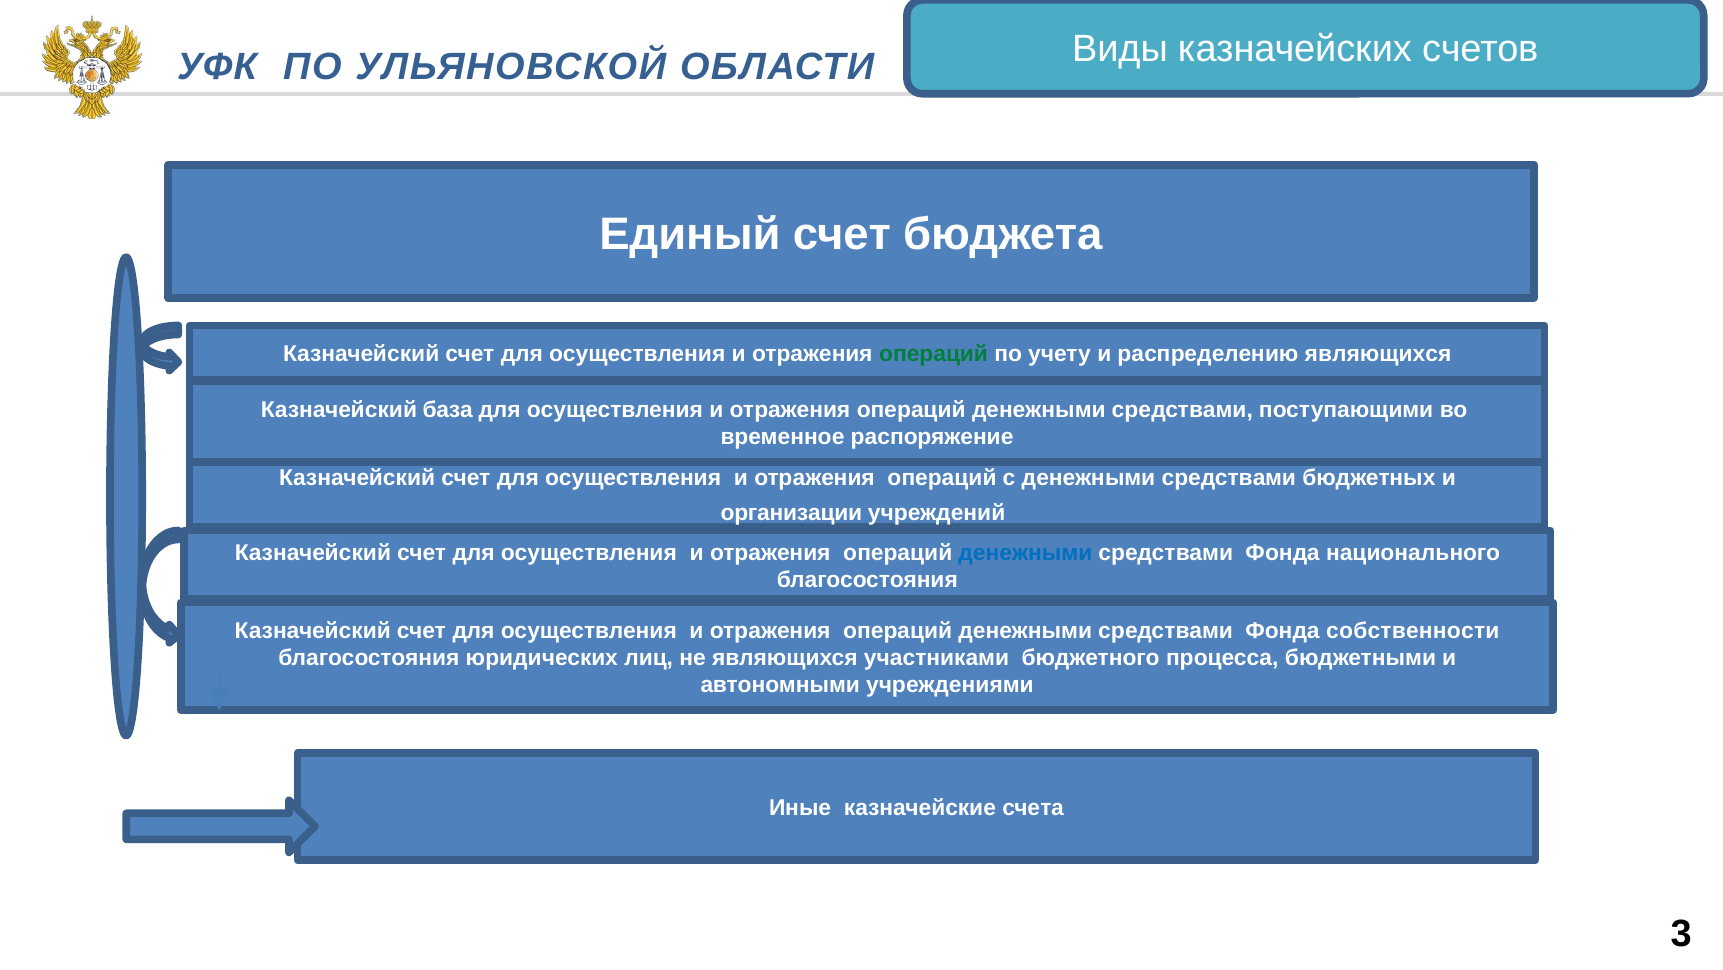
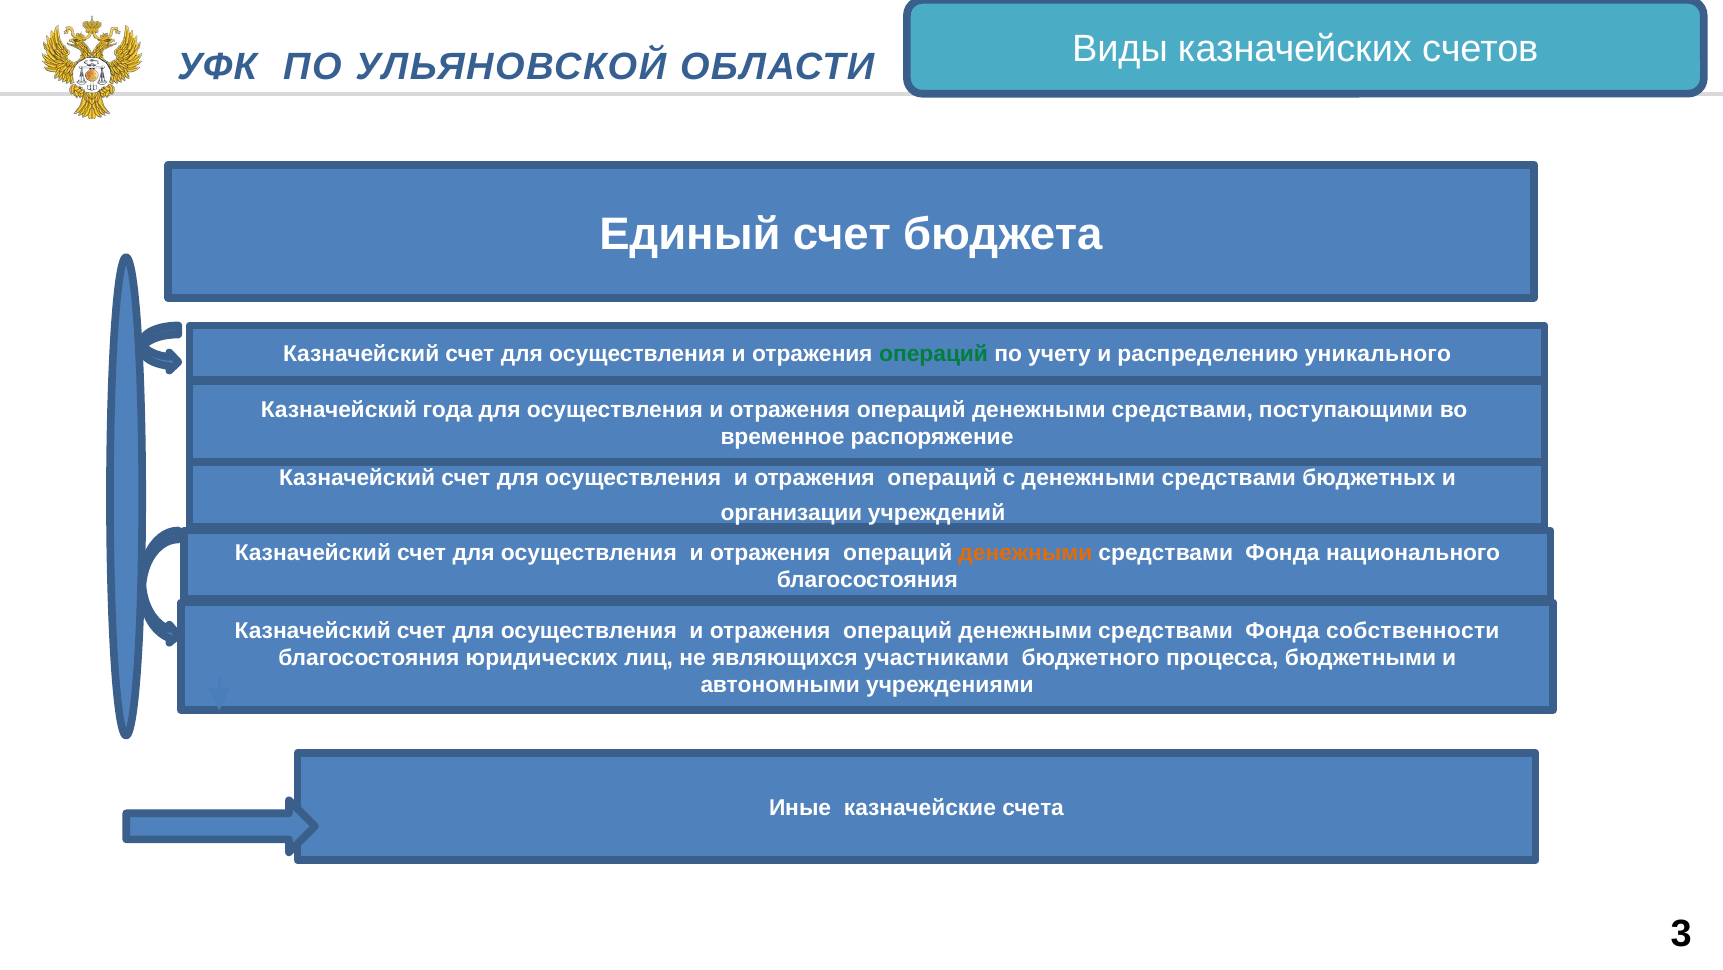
распределению являющихся: являющихся -> уникального (1378, 354)
база: база -> года (448, 410)
денежными colour: blue -> orange (1025, 552)
